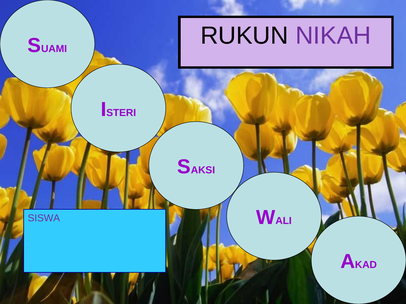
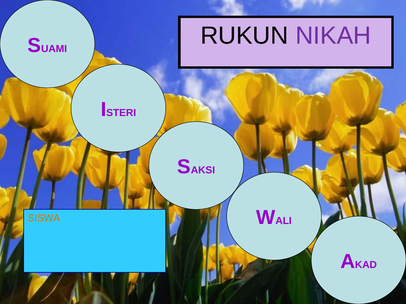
SISWA colour: purple -> orange (44, 219)
